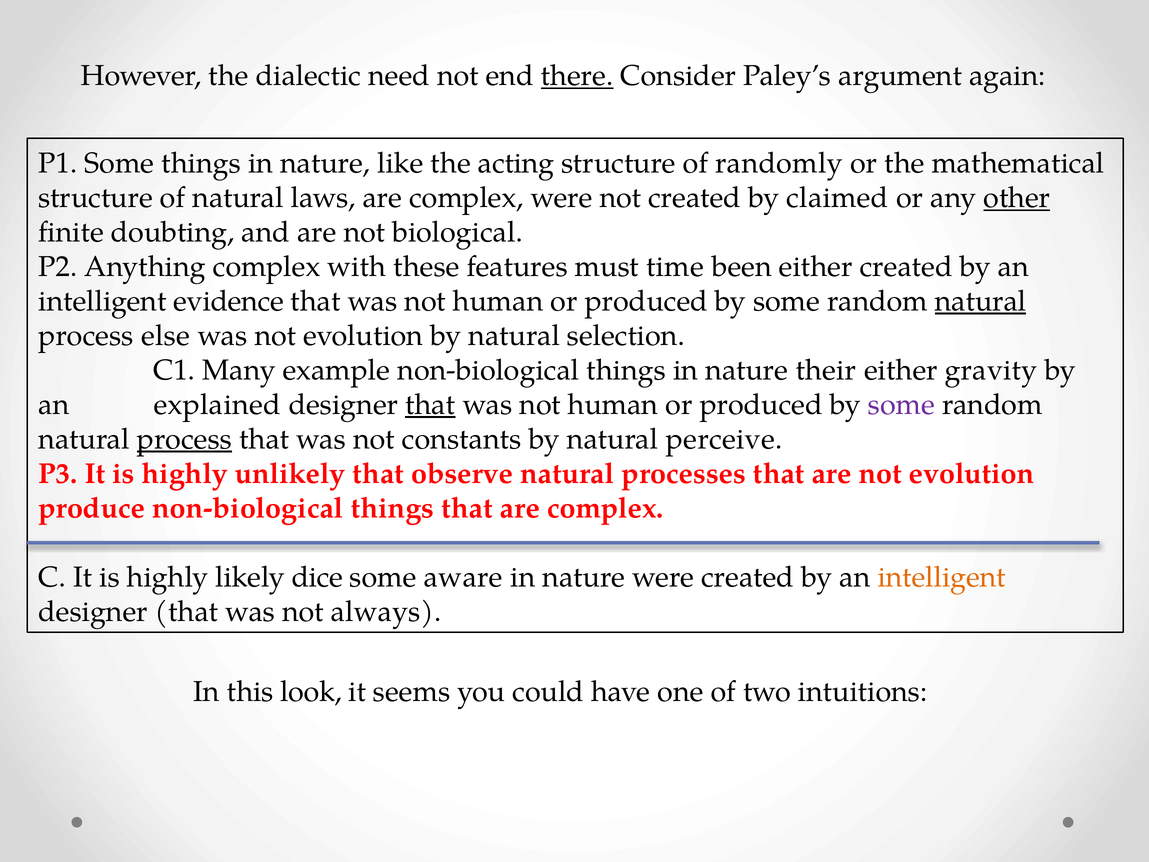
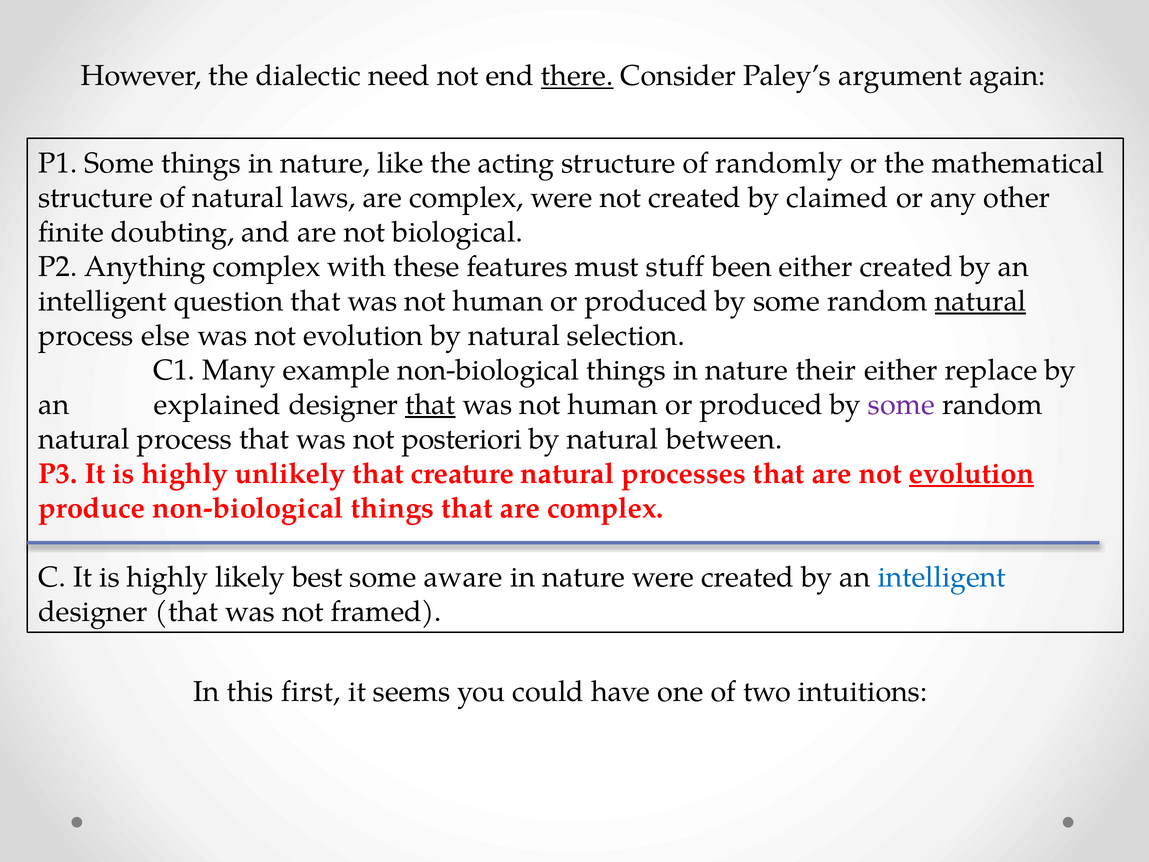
other underline: present -> none (1017, 198)
time: time -> stuff (675, 267)
evidence: evidence -> question (228, 301)
gravity: gravity -> replace (991, 370)
process underline: present -> none (184, 439)
constants: constants -> posteriori (462, 439)
perceive: perceive -> between (724, 439)
observe: observe -> creature (462, 474)
evolution underline: none -> present (972, 474)
dice: dice -> best (317, 577)
intelligent colour: orange -> blue (942, 577)
always: always -> framed (386, 611)
look: look -> first (311, 692)
